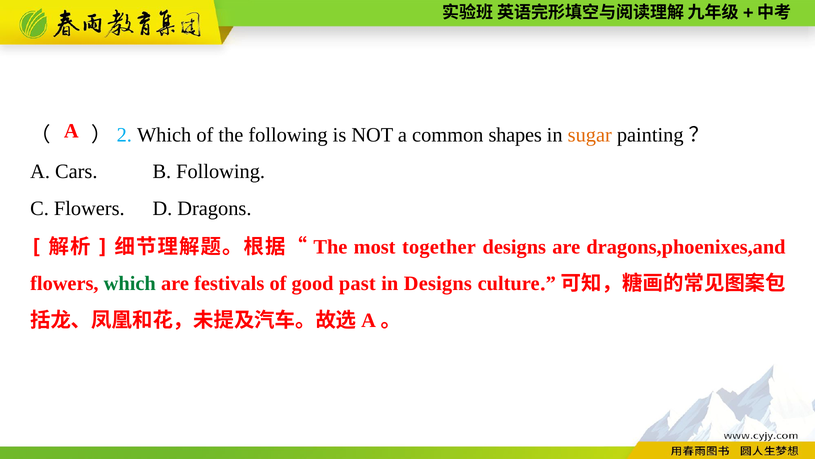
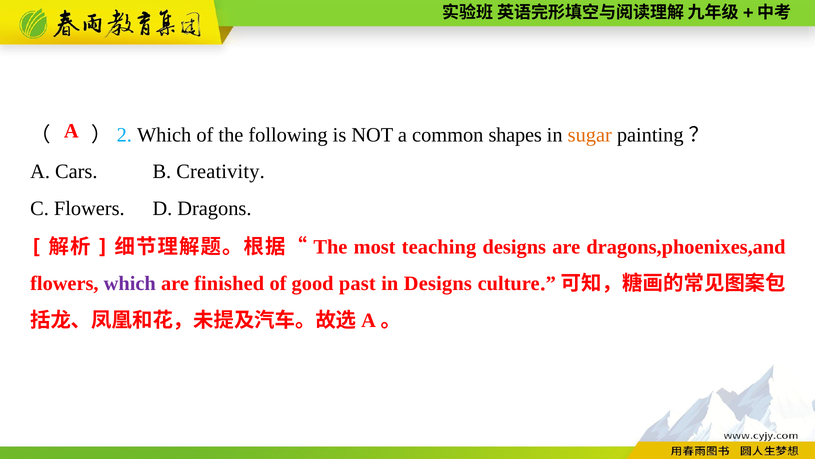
B Following: Following -> Creativity (221, 171)
together: together -> teaching (439, 247)
which colour: green -> purple (130, 283)
festivals: festivals -> finished (229, 283)
